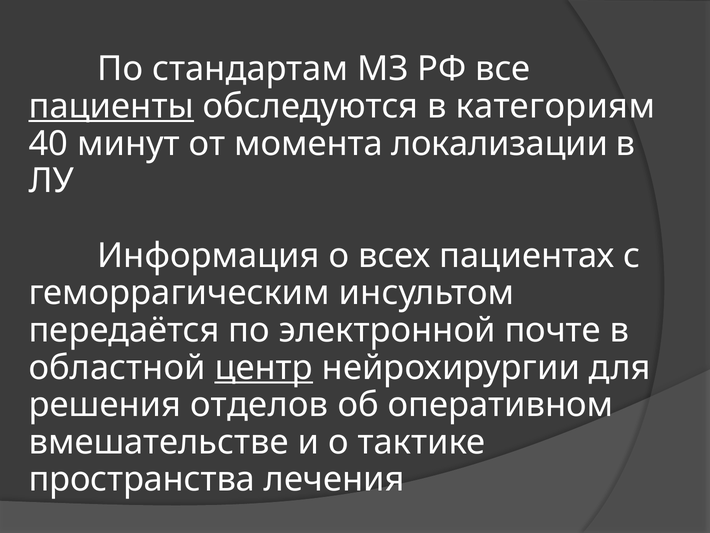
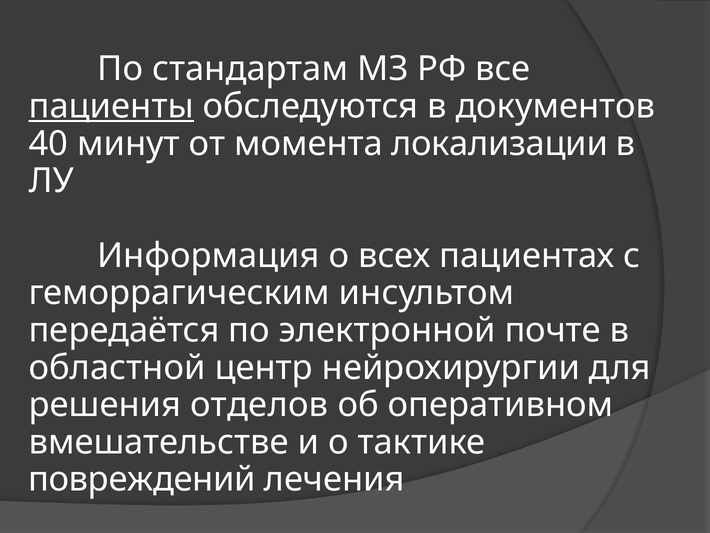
категориям: категориям -> документов (555, 106)
центр underline: present -> none (264, 367)
пространства: пространства -> повреждений (142, 479)
